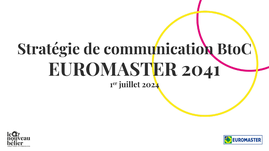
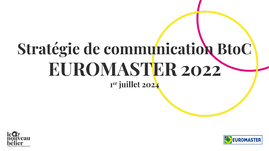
2041: 2041 -> 2022 (201, 70)
